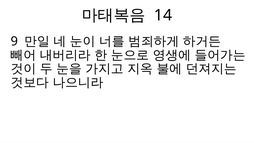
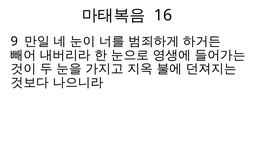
14: 14 -> 16 (163, 15)
